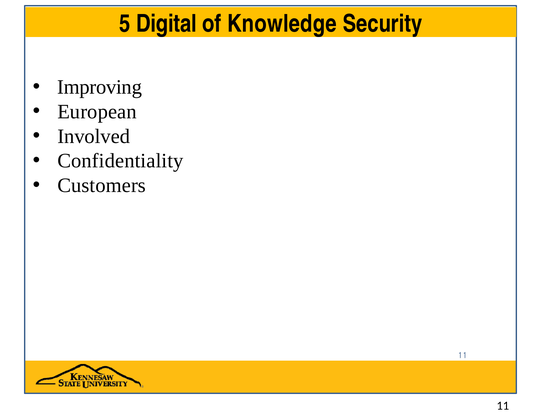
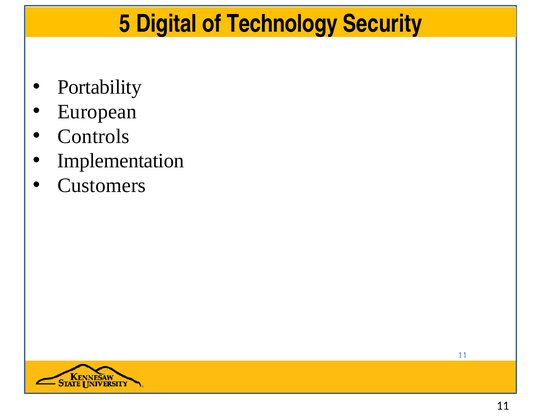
Knowledge: Knowledge -> Technology (282, 24)
Improving: Improving -> Portability (100, 87)
Involved: Involved -> Controls (94, 136)
Confidentiality: Confidentiality -> Implementation (121, 161)
